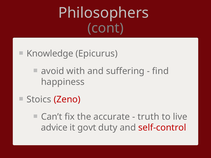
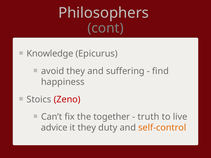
avoid with: with -> they (76, 71)
accurate: accurate -> together (112, 117)
it govt: govt -> they (87, 128)
self-control colour: red -> orange (162, 128)
